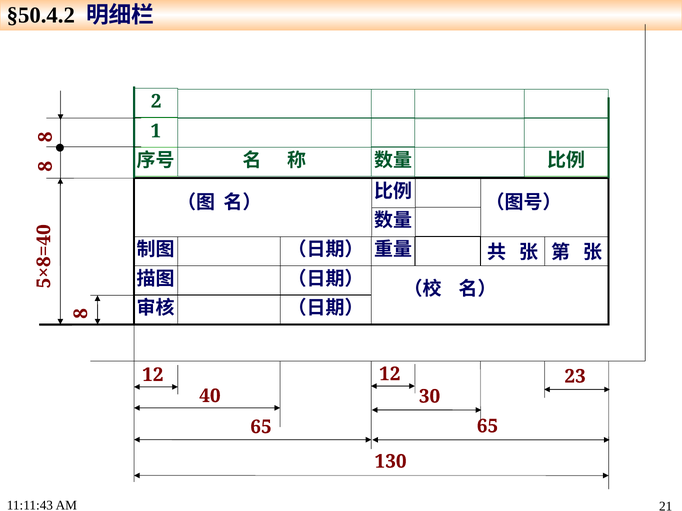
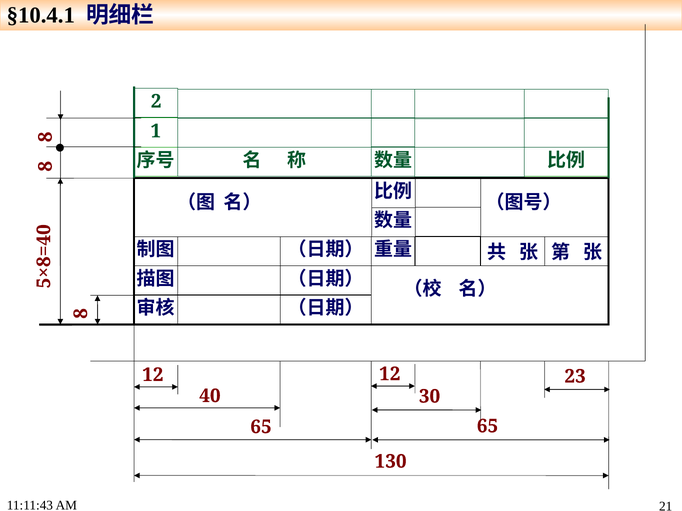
§50.4.2: §50.4.2 -> §10.4.1 (41, 15)
